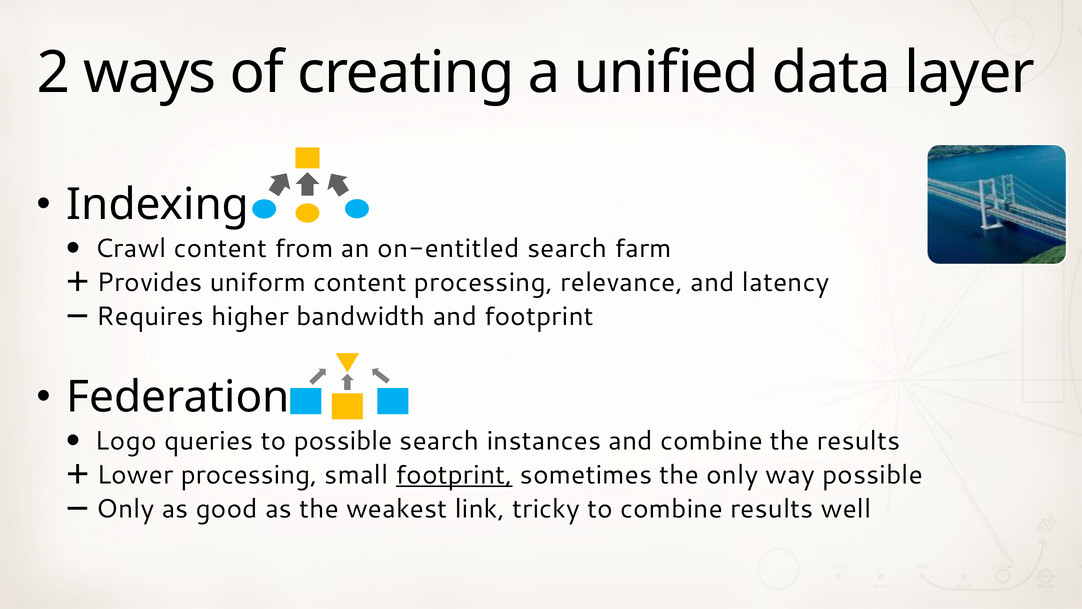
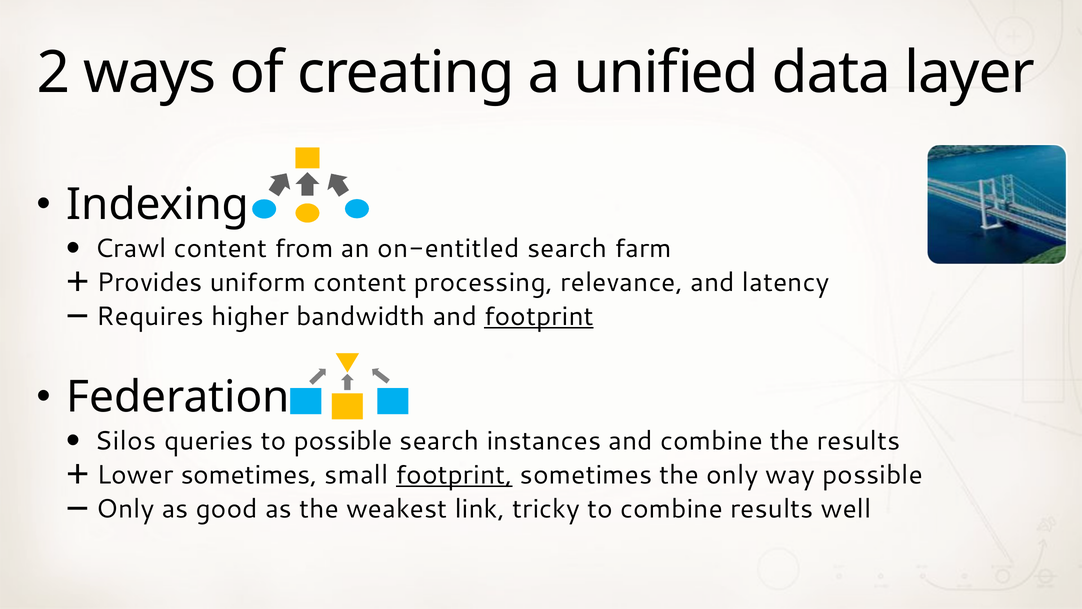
footprint underline: none -> present (539, 316)
Logo: Logo -> Silos (126, 441)
Lower processing: processing -> sometimes (249, 474)
